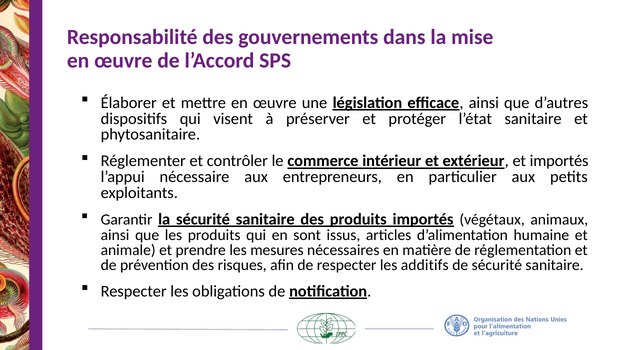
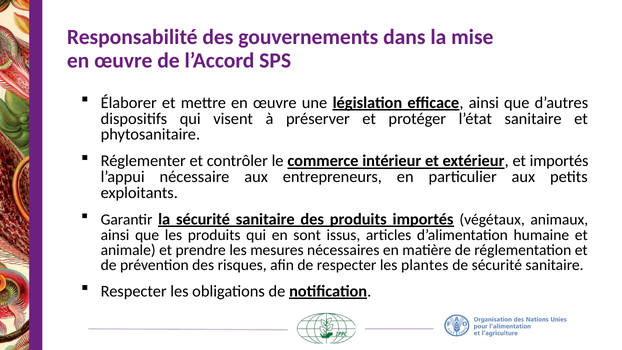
additifs: additifs -> plantes (425, 265)
